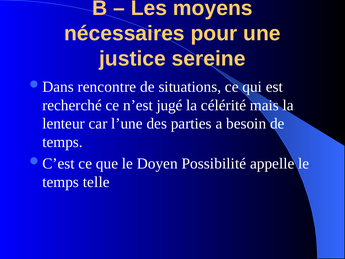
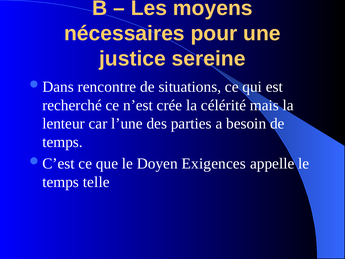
jugé: jugé -> crée (169, 105)
Possibilité: Possibilité -> Exigences (214, 163)
